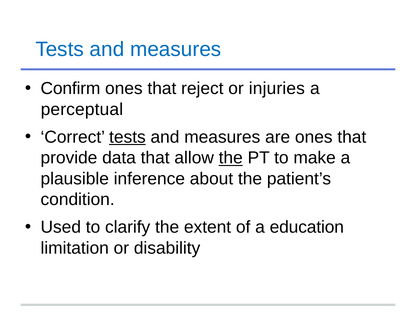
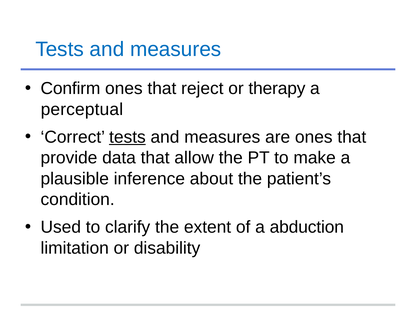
injuries: injuries -> therapy (277, 89)
the underline: present -> none (231, 158)
education: education -> abduction (307, 227)
